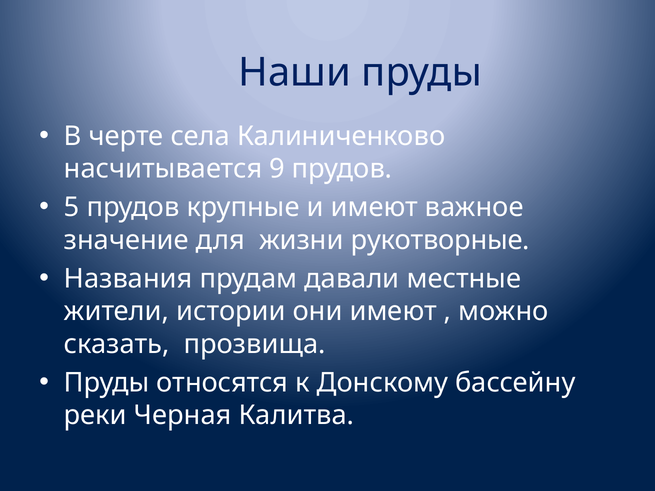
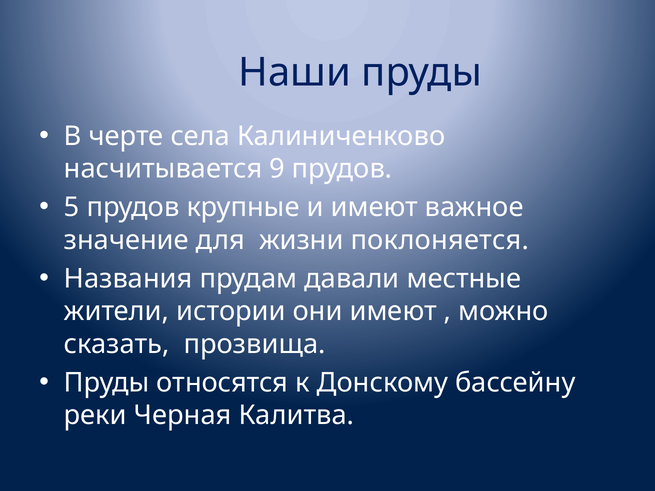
рукотворные: рукотворные -> поклоняется (440, 240)
